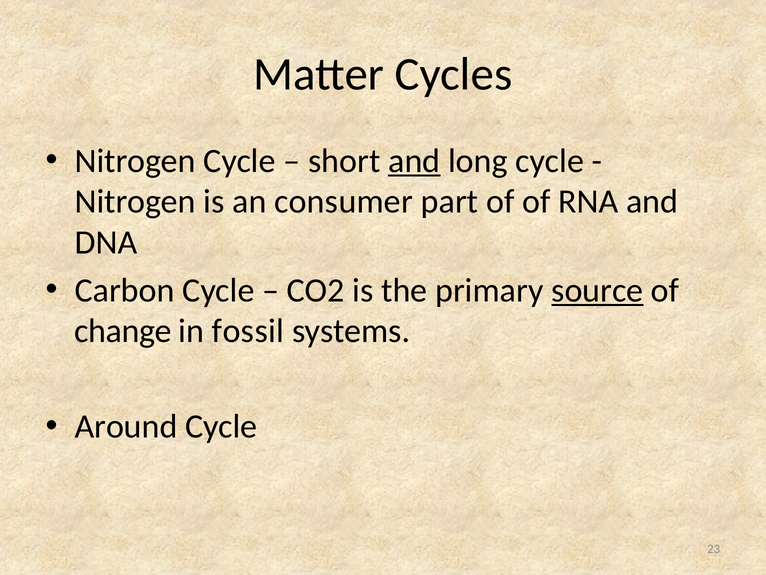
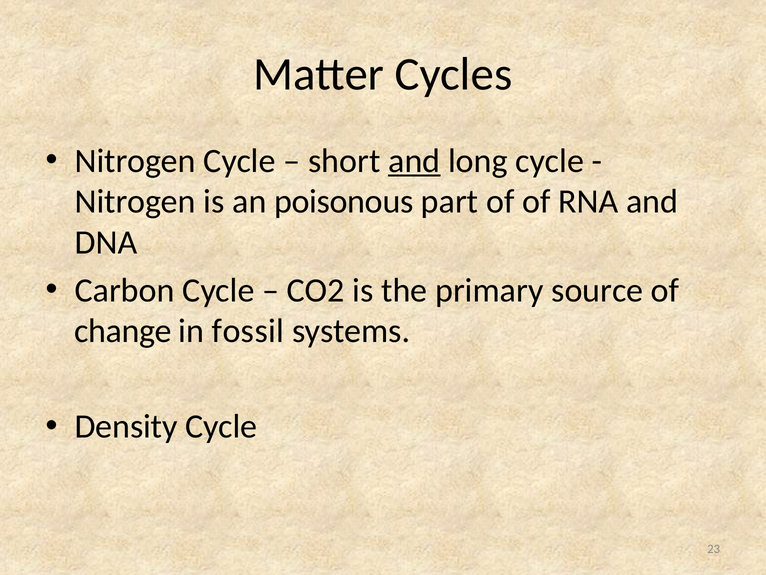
consumer: consumer -> poisonous (344, 202)
source underline: present -> none (597, 290)
Around: Around -> Density (126, 426)
